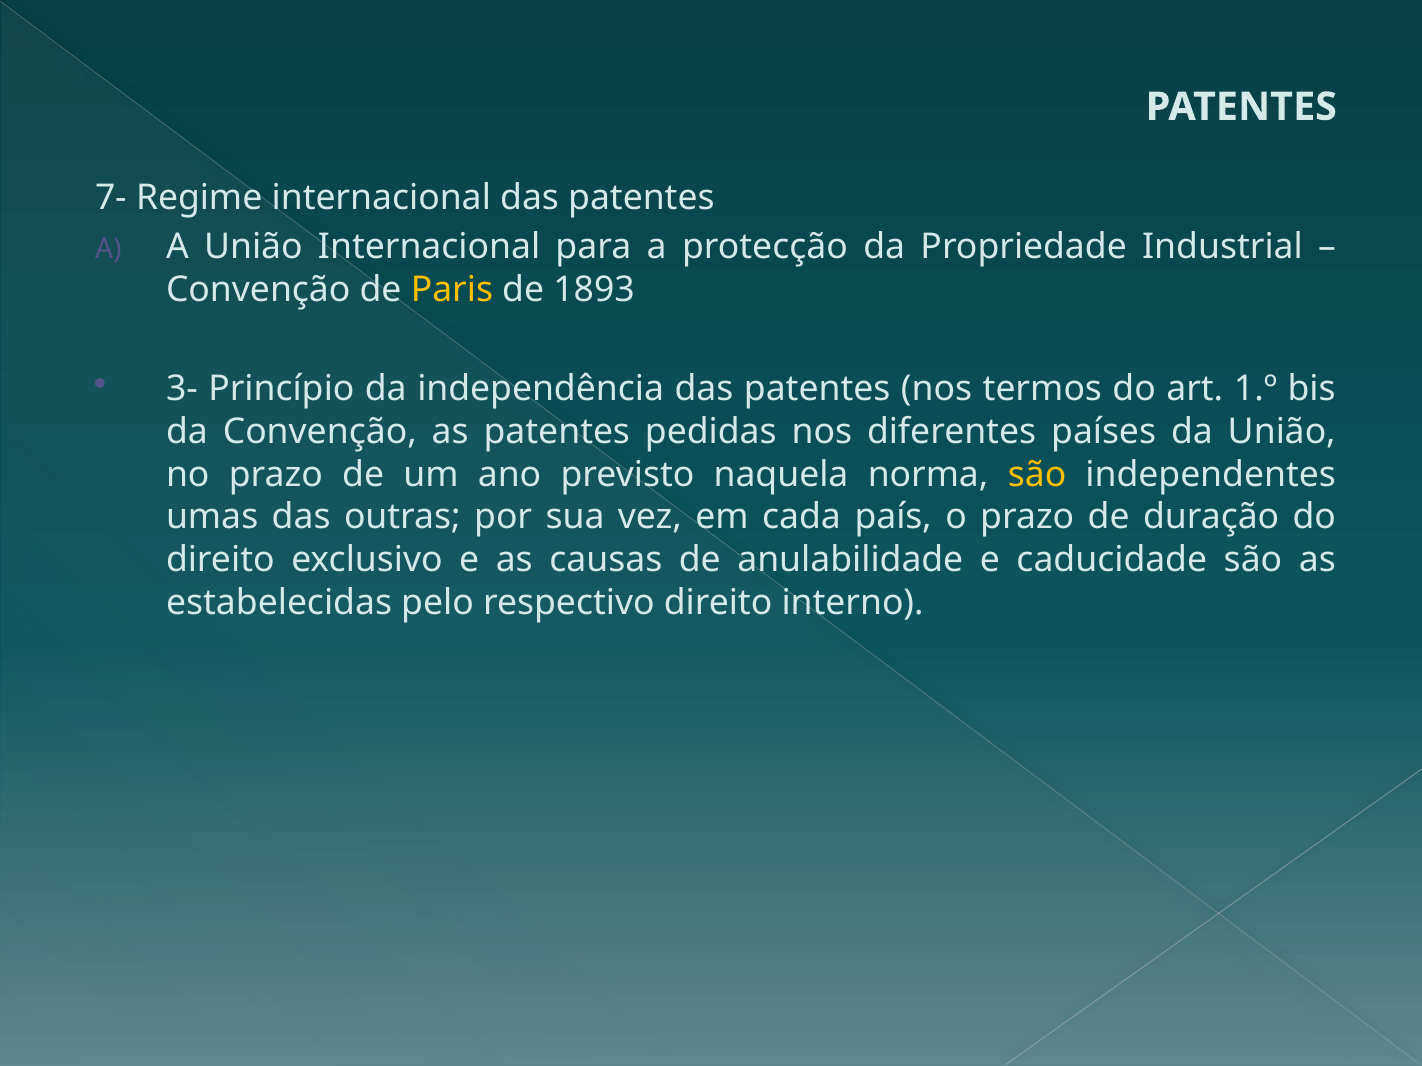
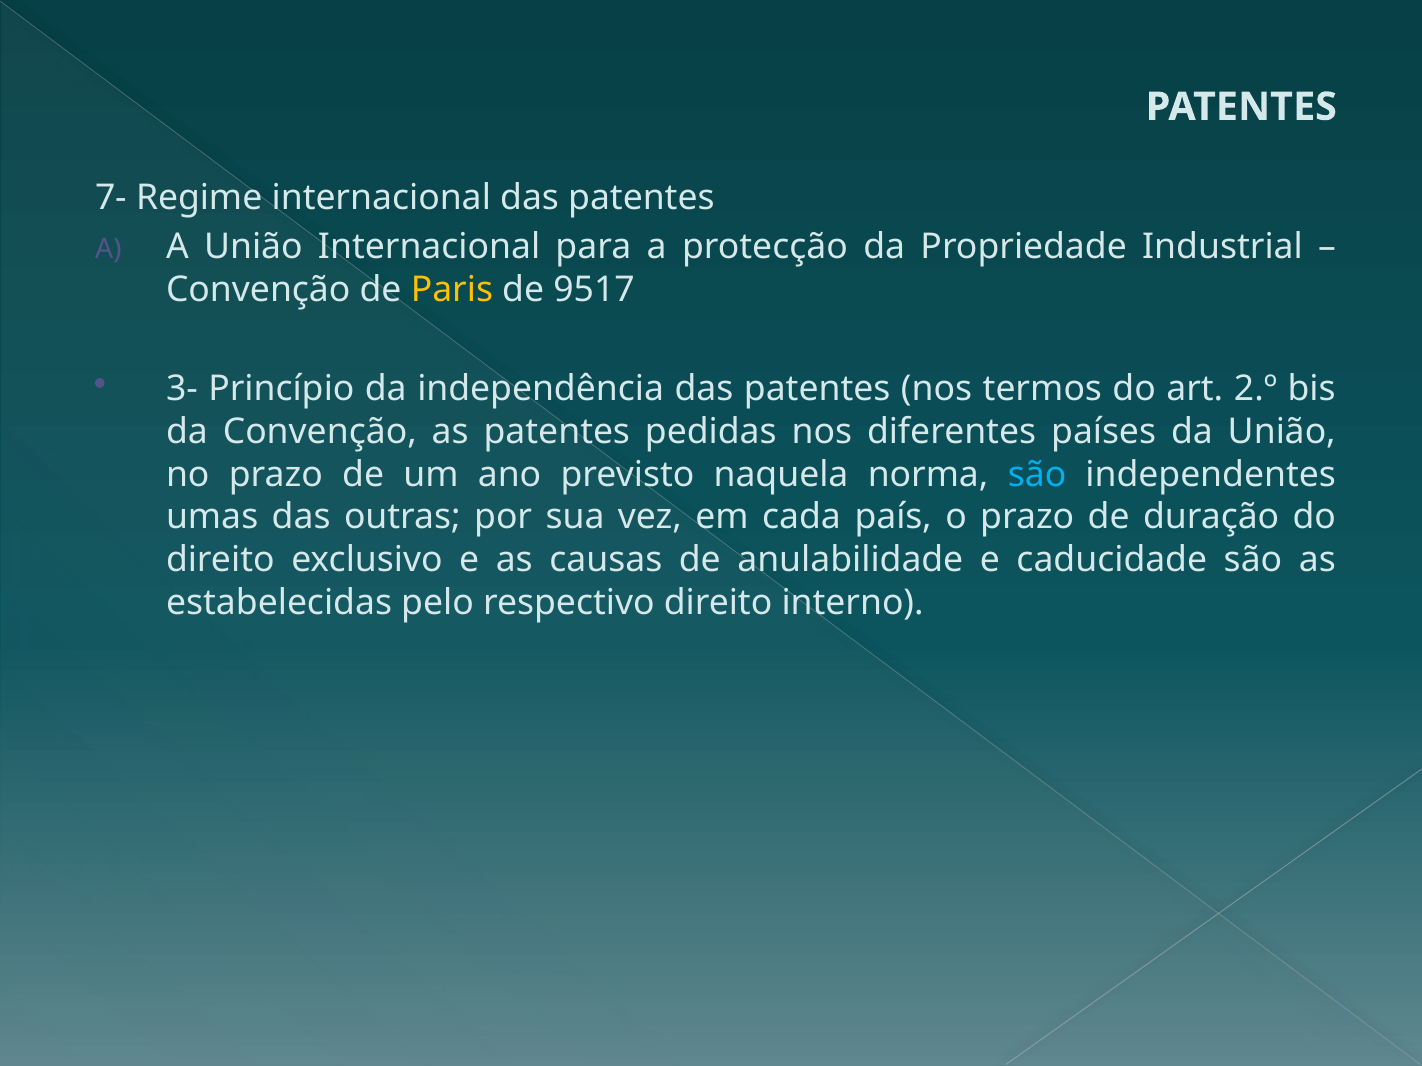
1893: 1893 -> 9517 (594, 290)
1.º: 1.º -> 2.º (1256, 389)
são colour: yellow -> light blue (1037, 475)
